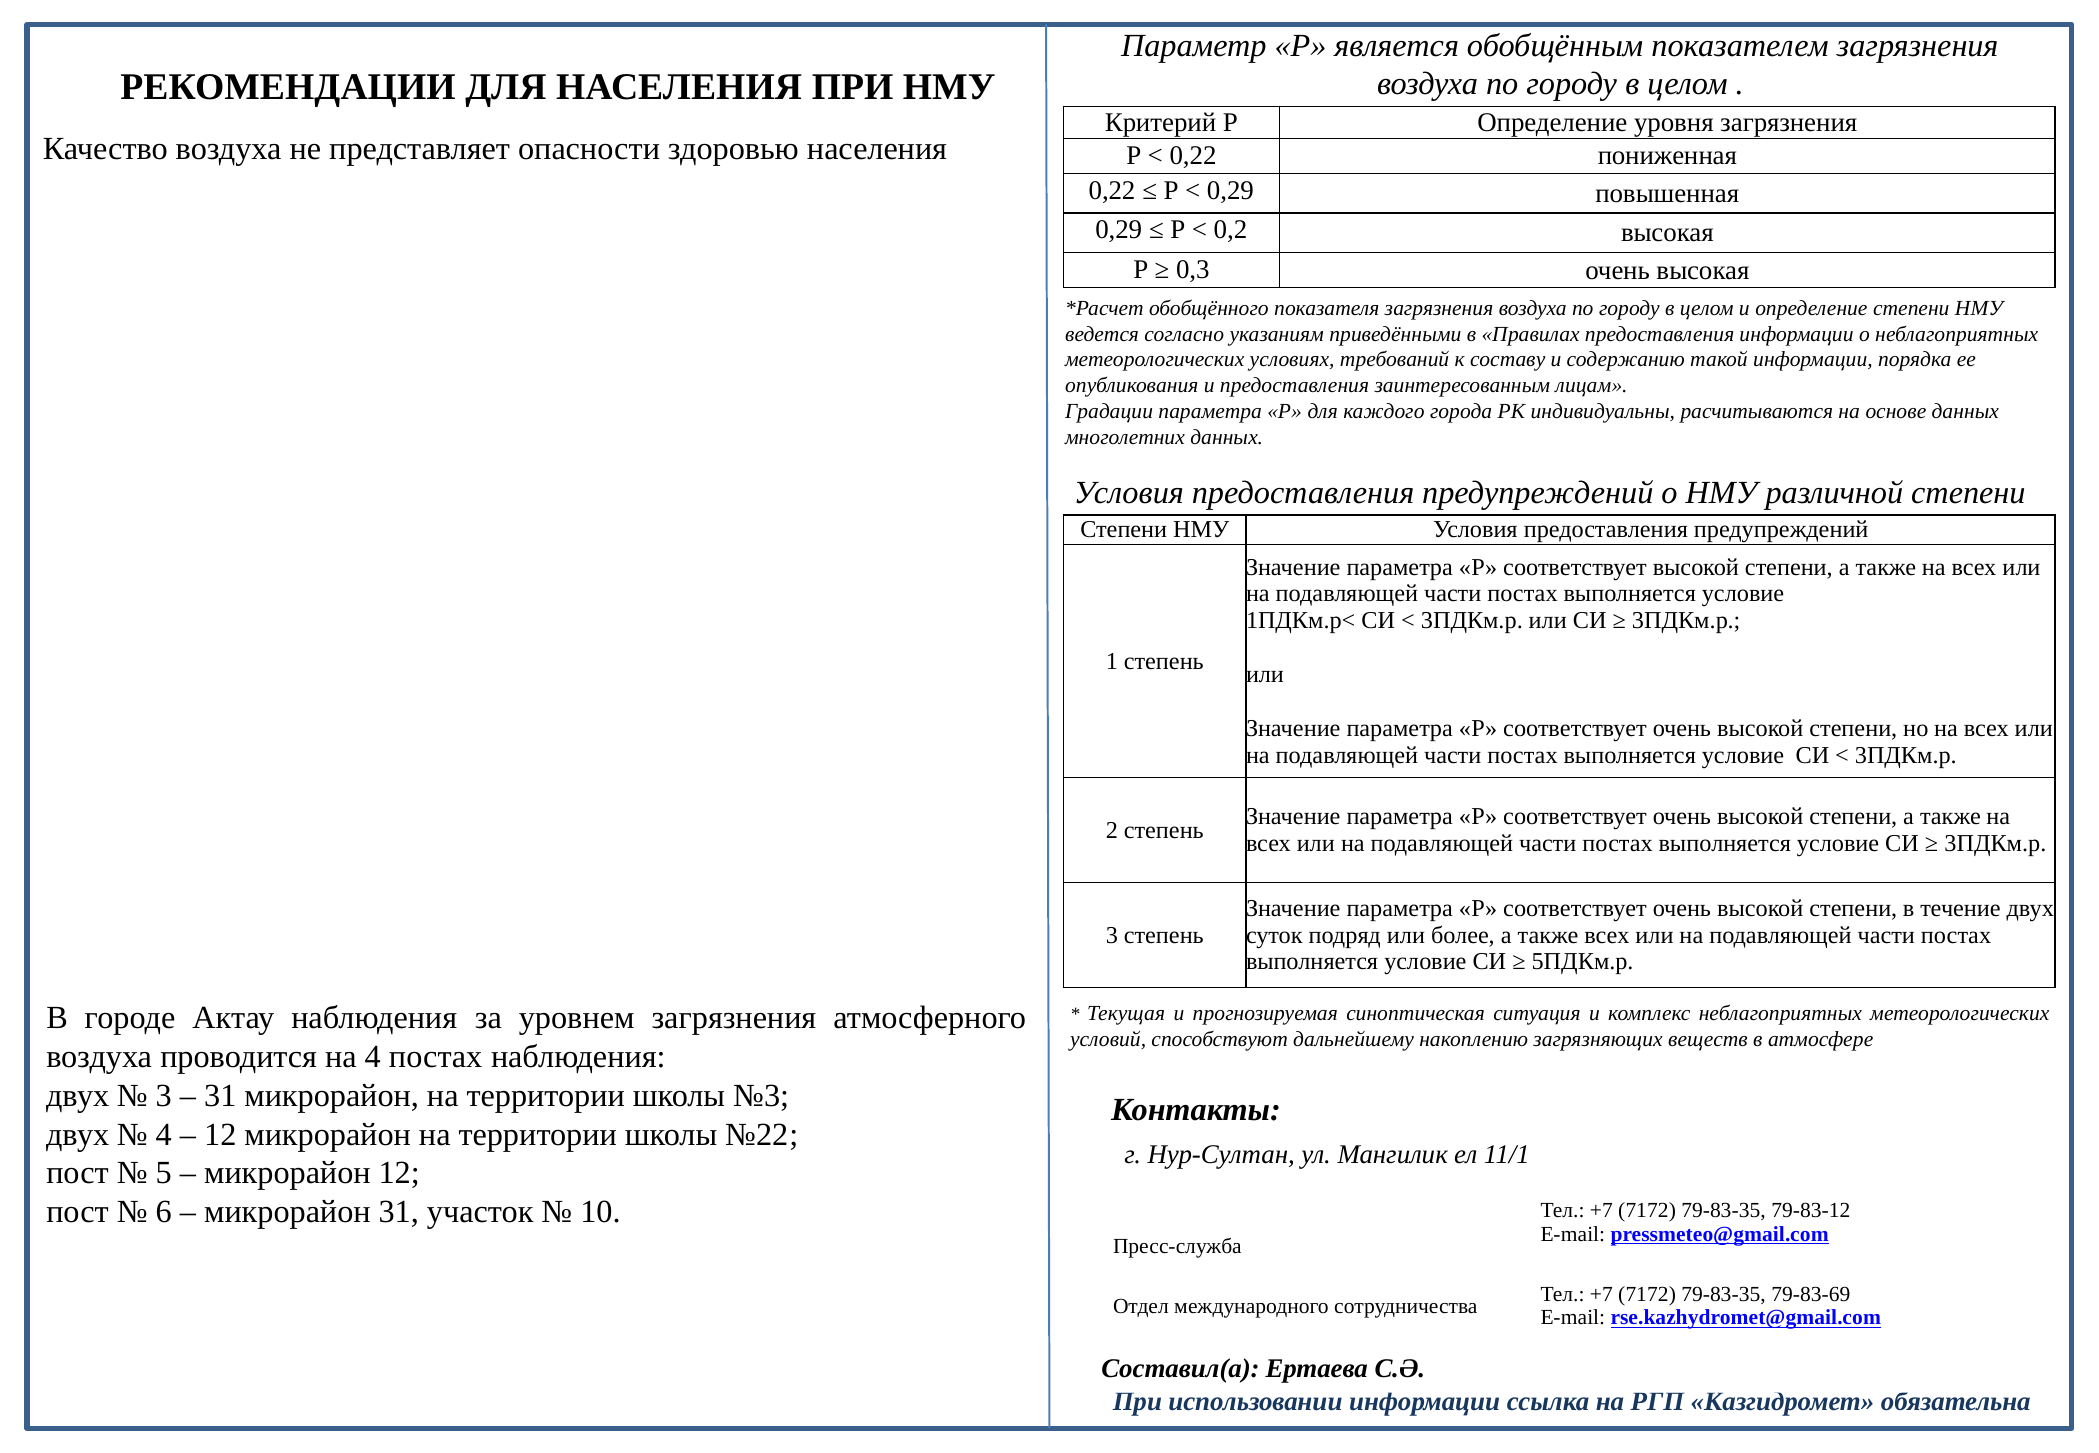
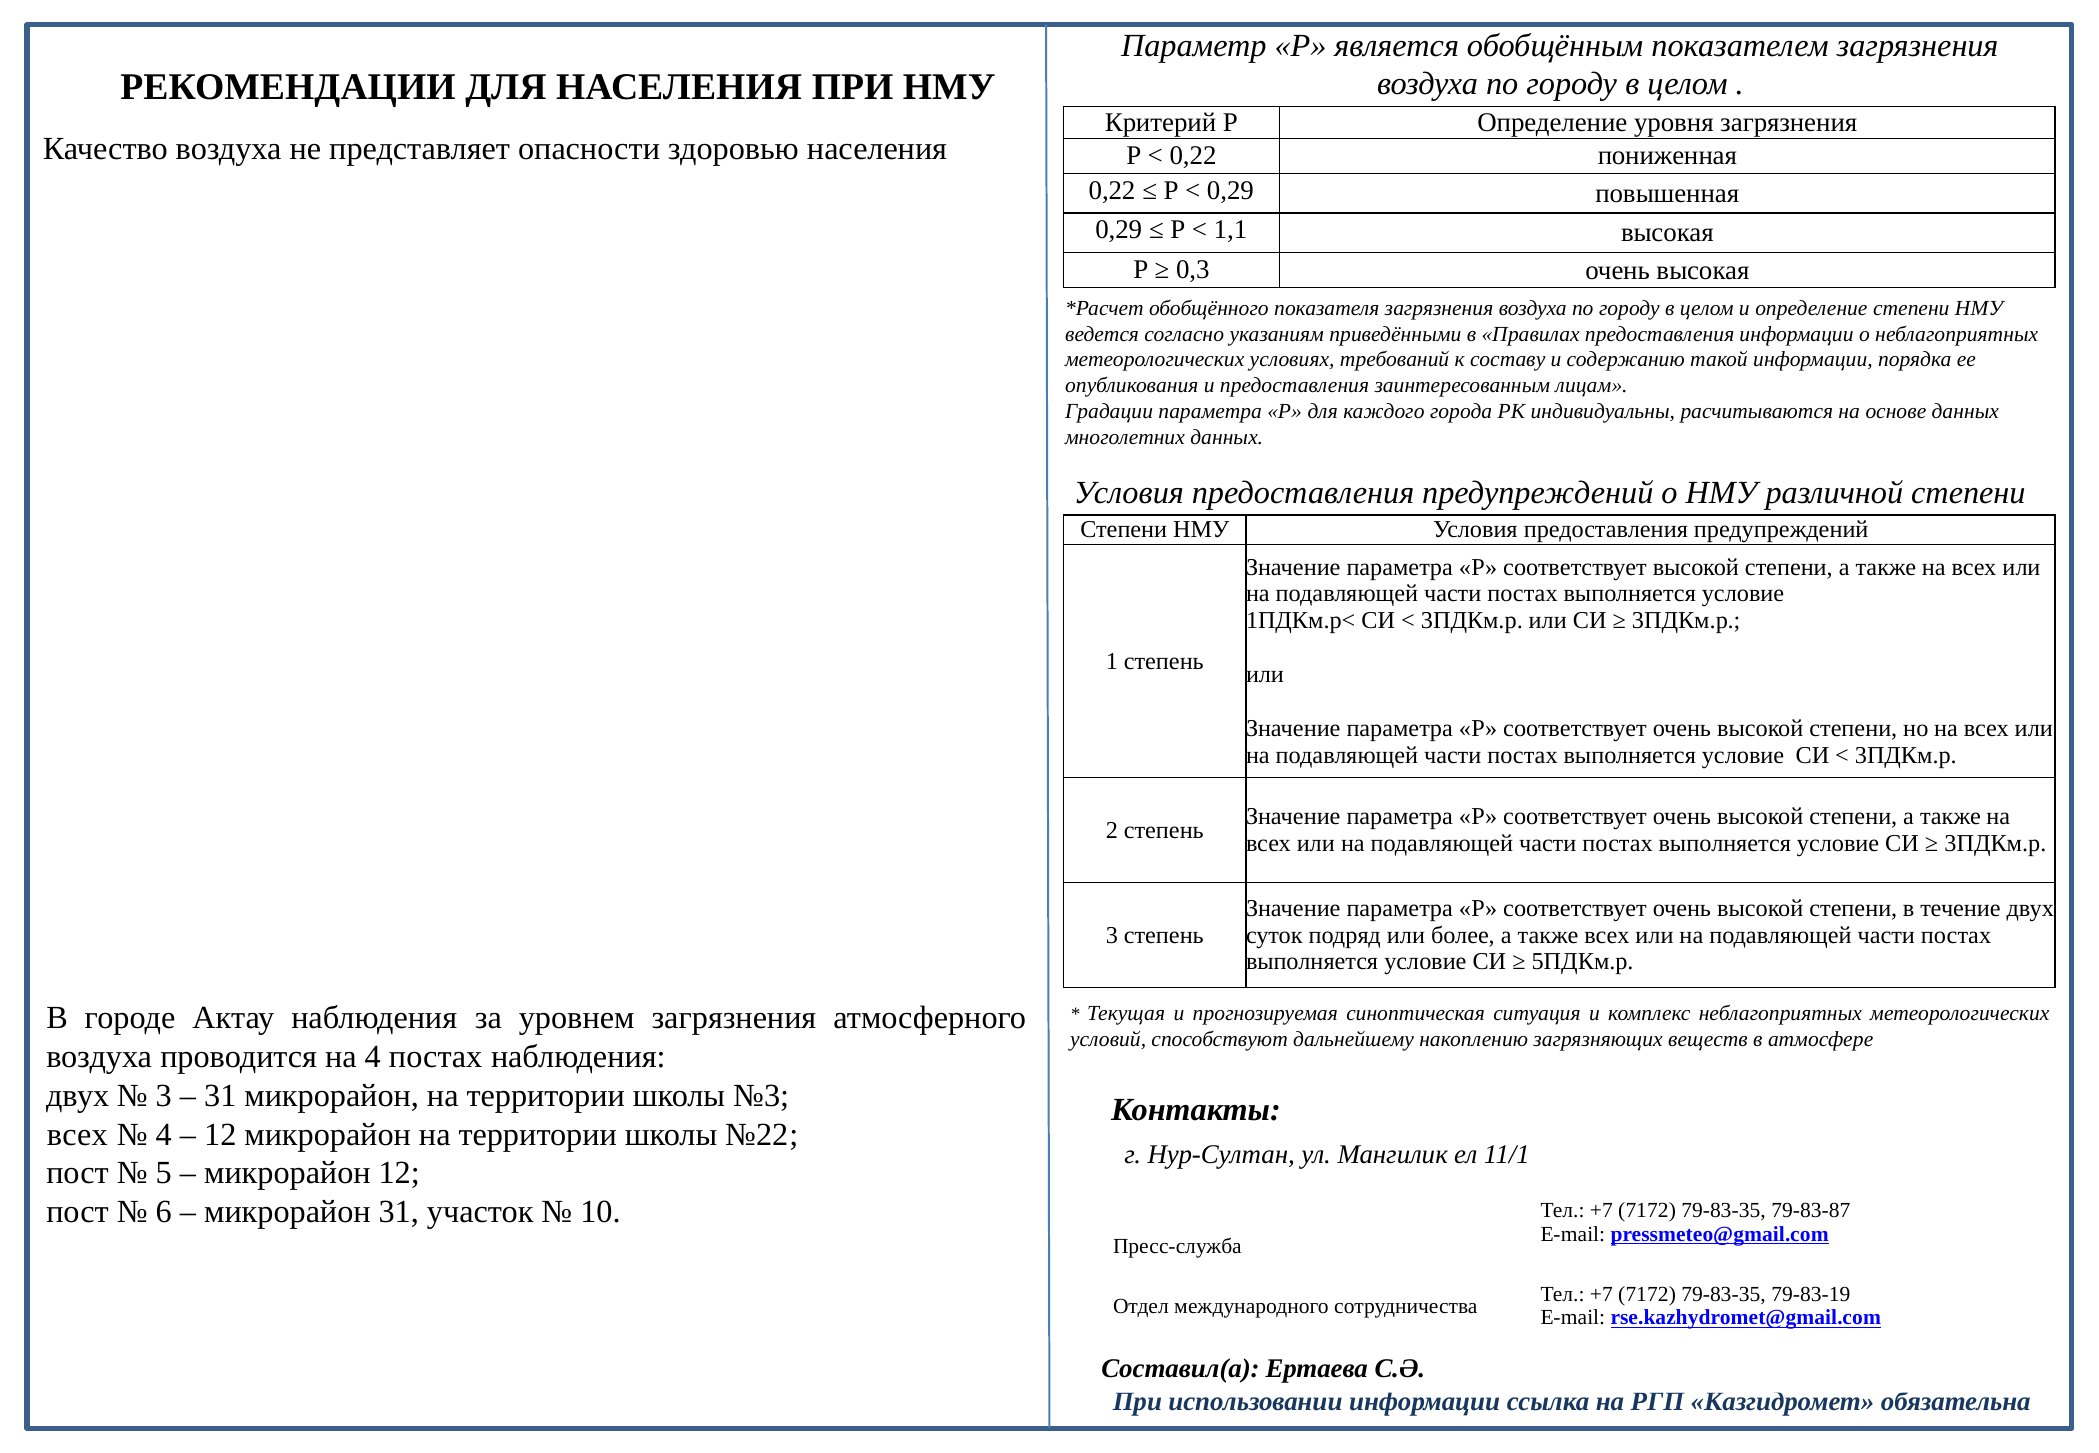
0,2: 0,2 -> 1,1 (1230, 230)
двух: двух -> всех (77, 1135)
79-83-12: 79-83-12 -> 79-83-87 (1811, 1210)
79-83-69: 79-83-69 -> 79-83-19 (1811, 1294)
